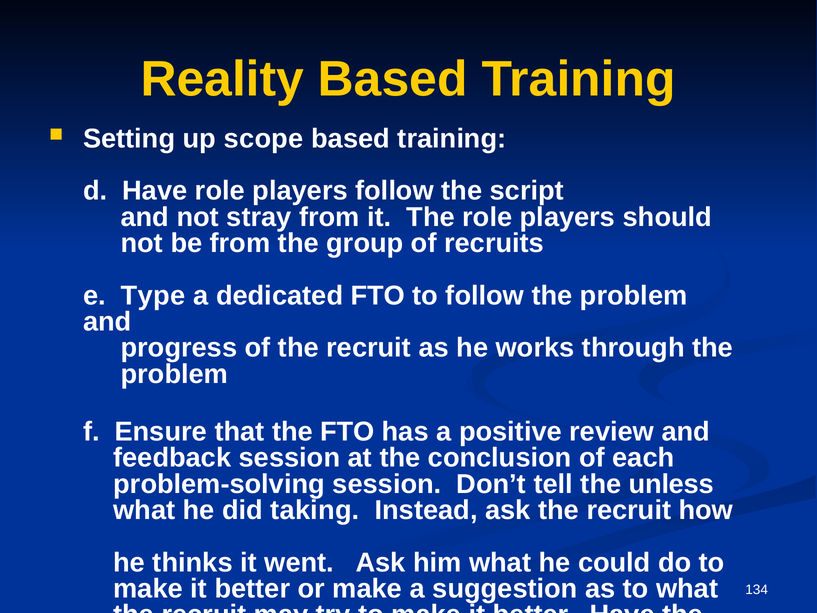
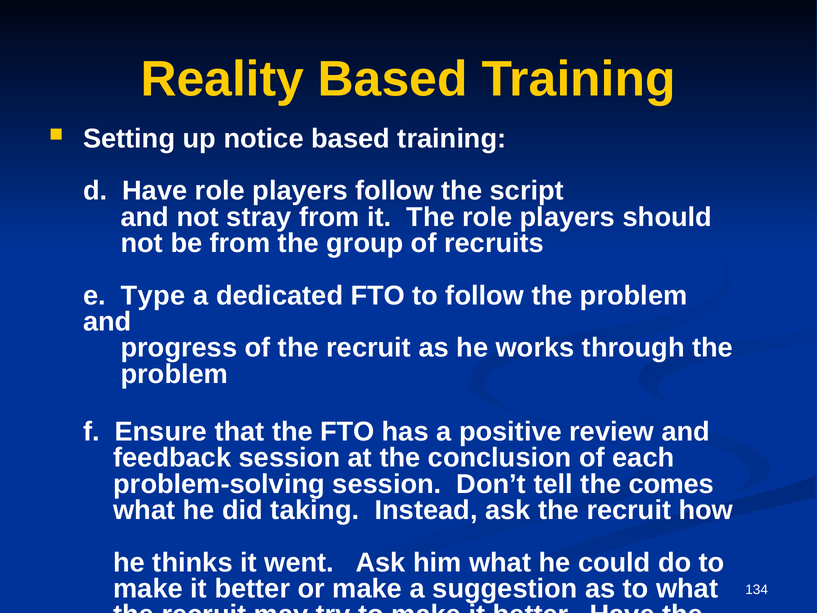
scope: scope -> notice (264, 139)
unless: unless -> comes (671, 484)
